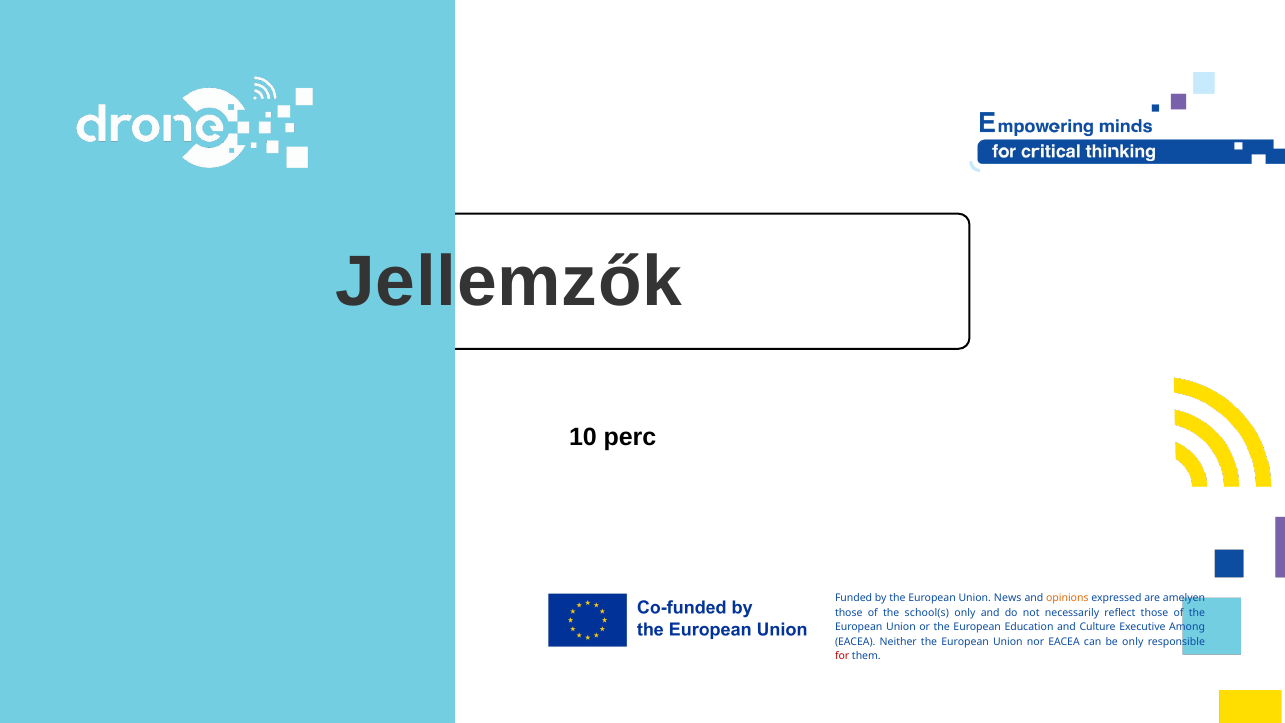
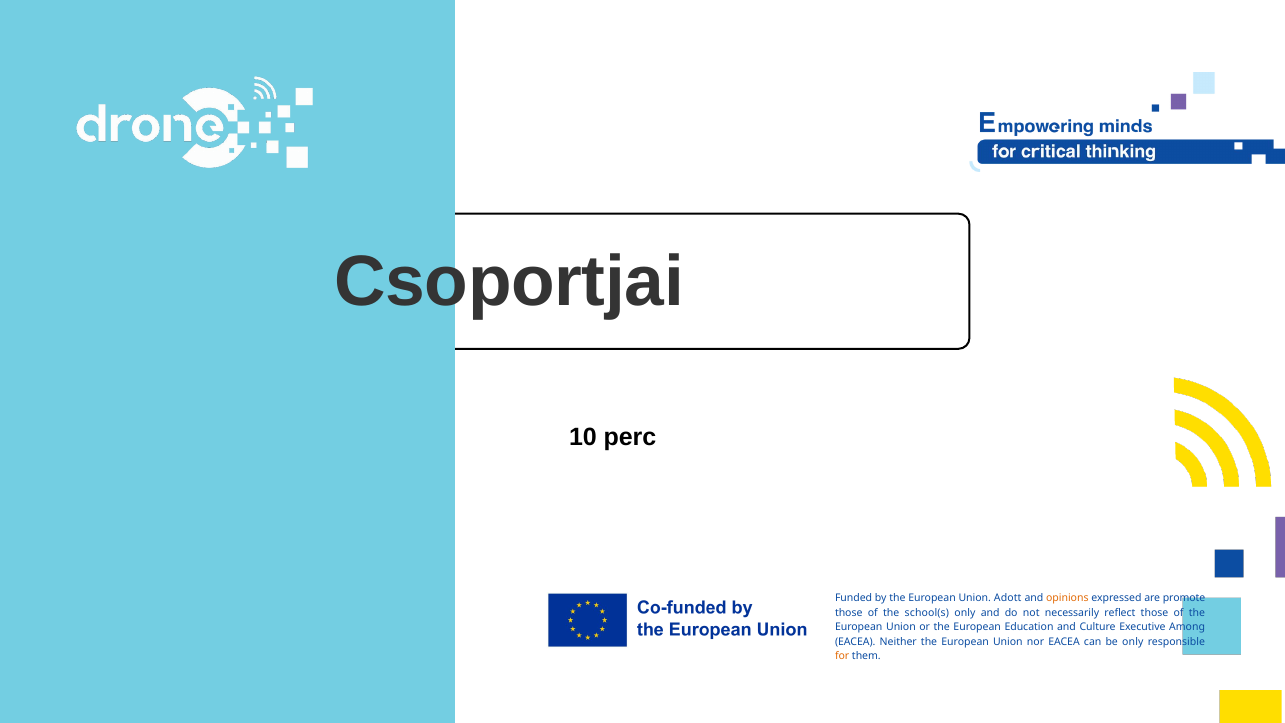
Jellemzők: Jellemzők -> Csoportjai (509, 281)
News: News -> Adott (1008, 598)
amelyen: amelyen -> promote (1184, 598)
for colour: red -> orange (842, 656)
